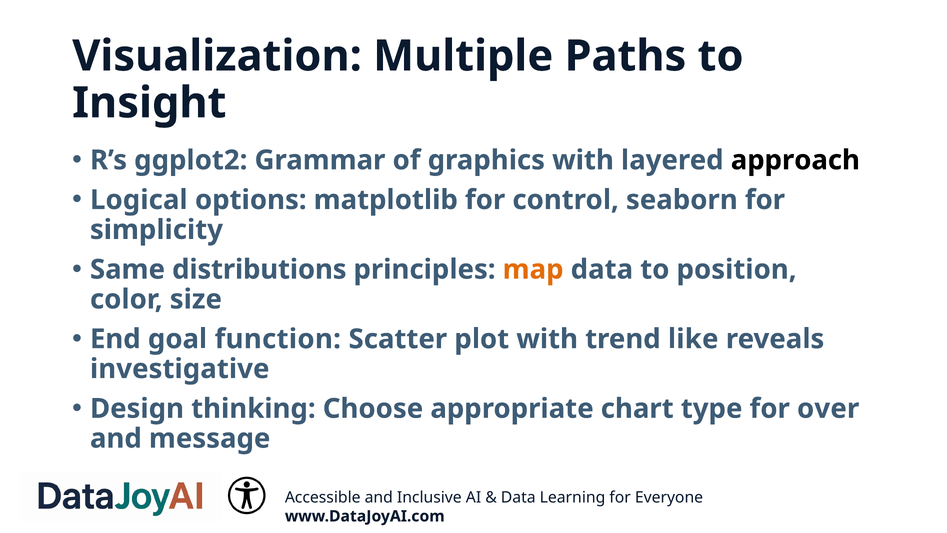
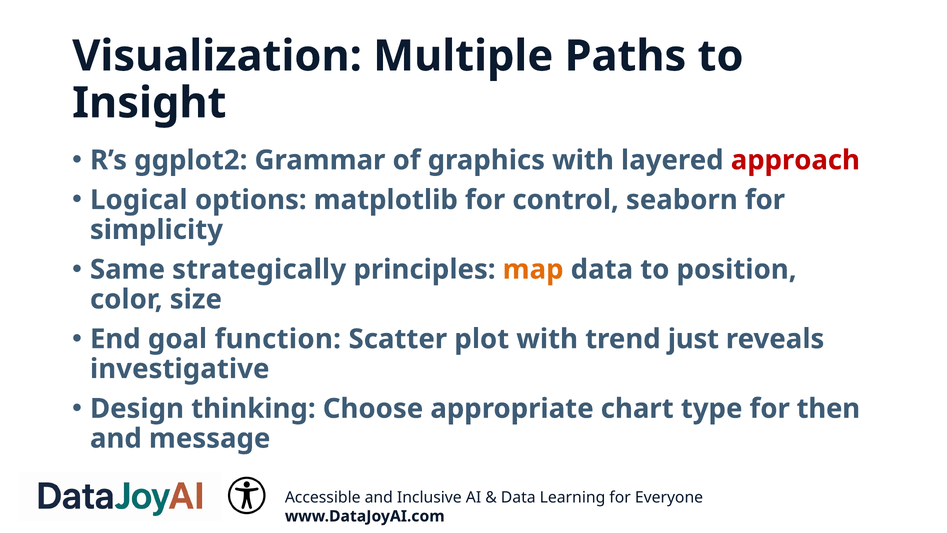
approach colour: black -> red (795, 160)
distributions: distributions -> strategically (259, 269)
like: like -> just (693, 339)
over: over -> then (828, 408)
